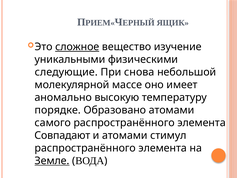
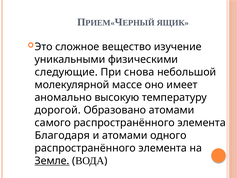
сложное underline: present -> none (77, 47)
порядке: порядке -> дорогой (58, 110)
Совпадают: Совпадают -> Благодаря (62, 135)
стимул: стимул -> одного (168, 135)
